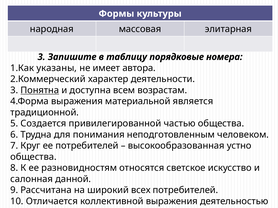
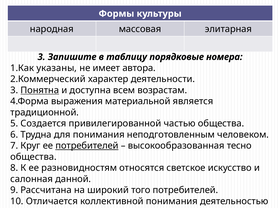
потребителей underline: none -> present (87, 146)
устно: устно -> тесно (239, 146)
всех: всех -> того (141, 191)
коллективной выражения: выражения -> понимания (172, 202)
